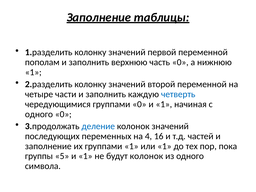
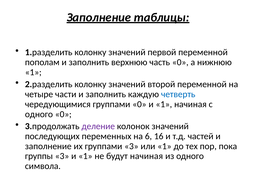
деление colour: blue -> purple (98, 126)
4: 4 -> 6 (148, 136)
группами 1: 1 -> 3 (131, 146)
группы 5: 5 -> 3 (62, 156)
будут колонок: колонок -> начиная (146, 156)
